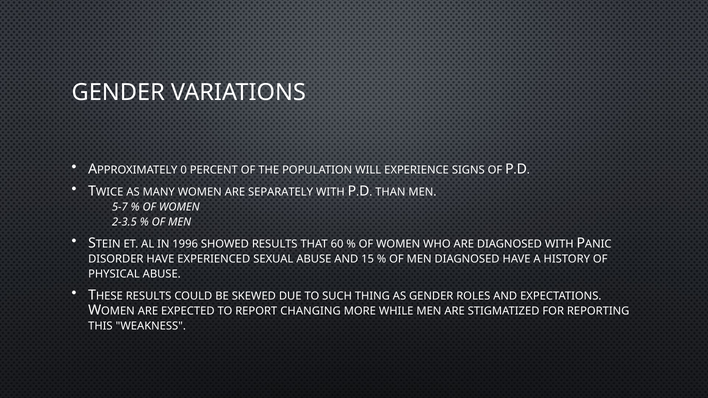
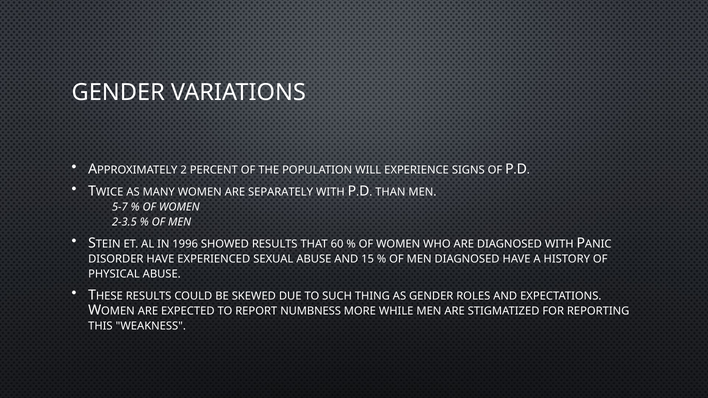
0: 0 -> 2 (184, 170)
CHANGING: CHANGING -> NUMBNESS (311, 311)
